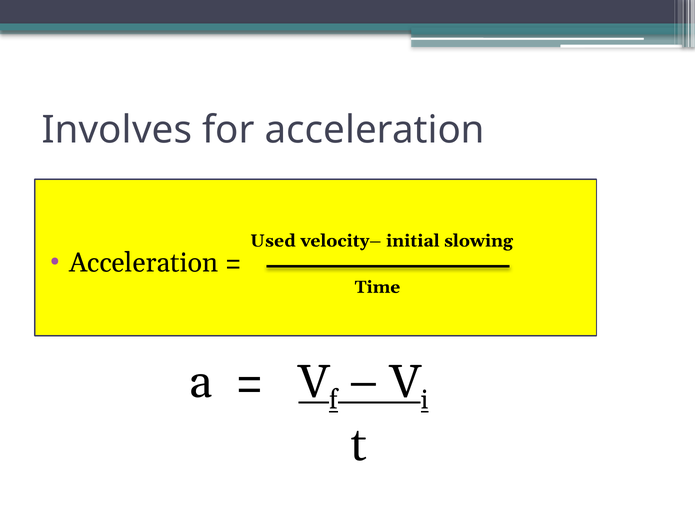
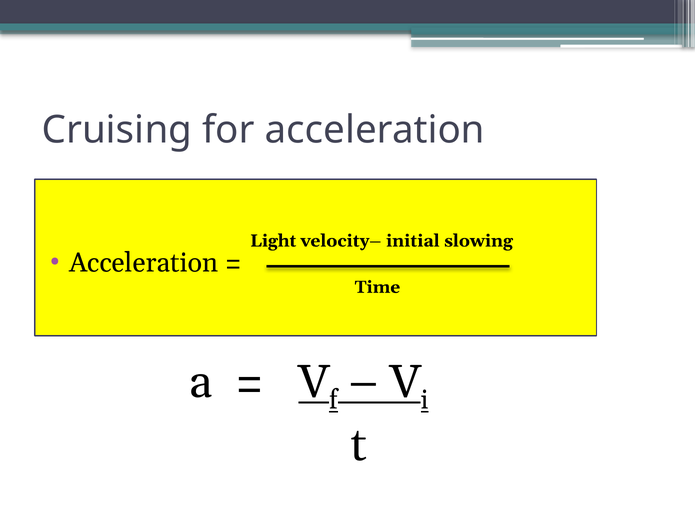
Involves: Involves -> Cruising (117, 130)
Used: Used -> Light (273, 241)
